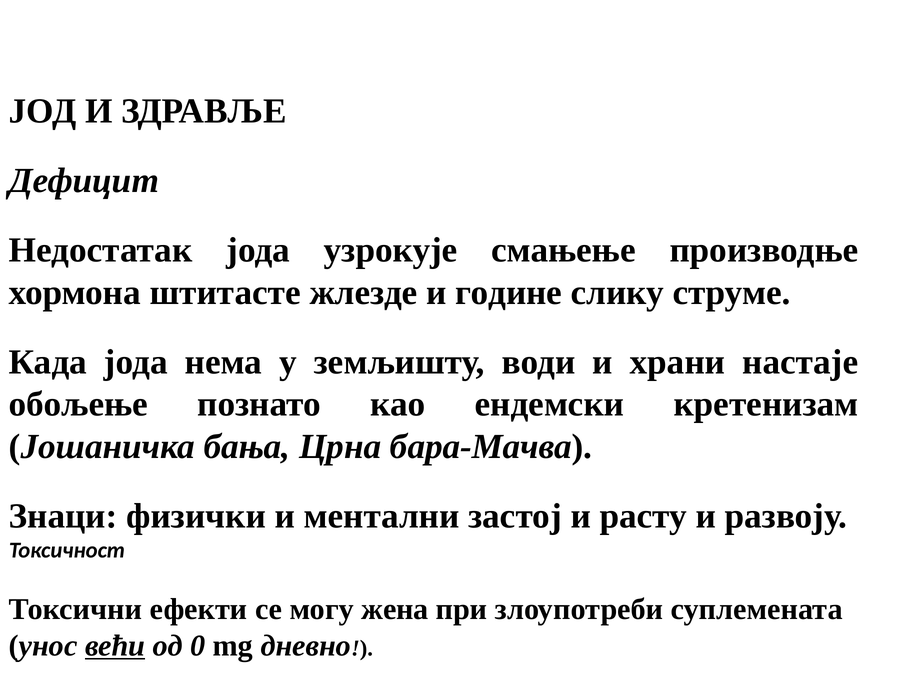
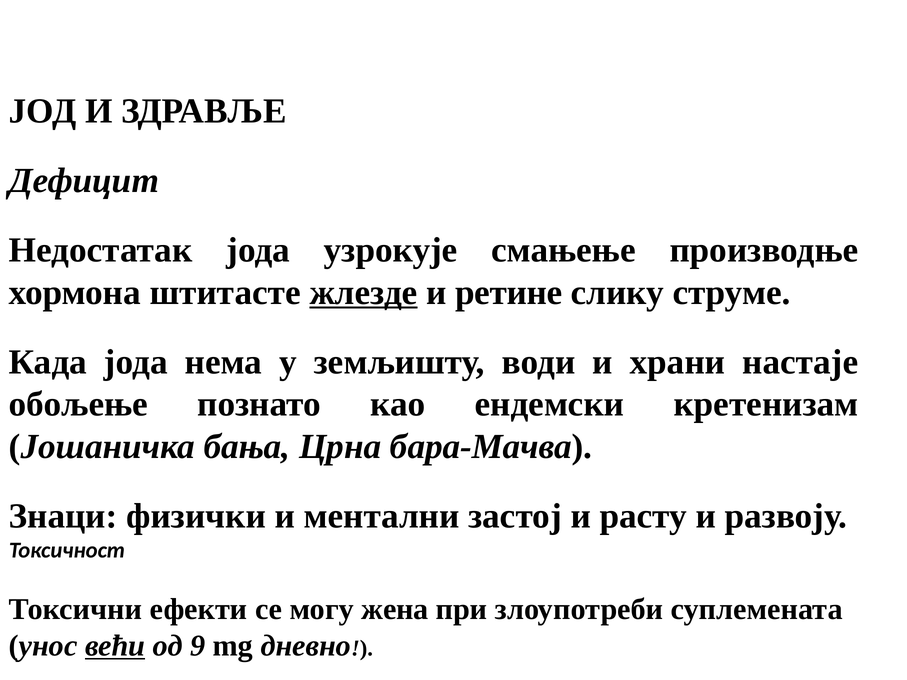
жлезде underline: none -> present (363, 293)
године: године -> ретине (509, 293)
0: 0 -> 9 (198, 646)
